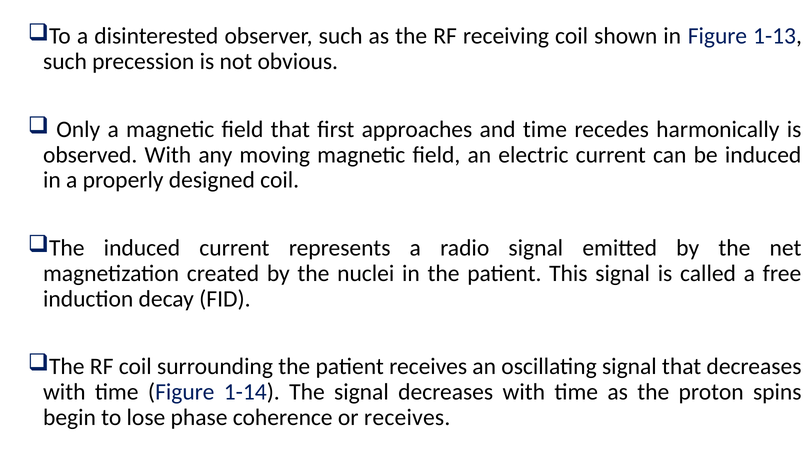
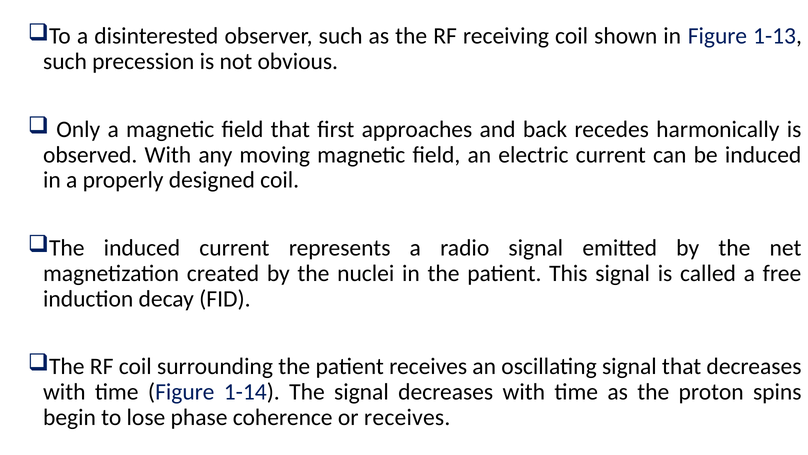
and time: time -> back (545, 129)
